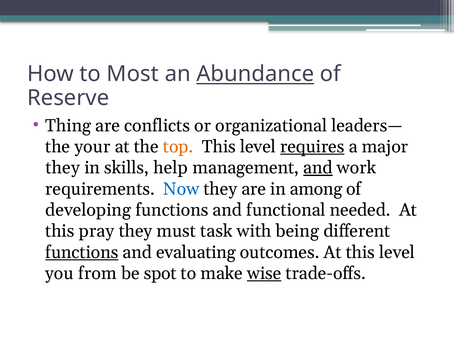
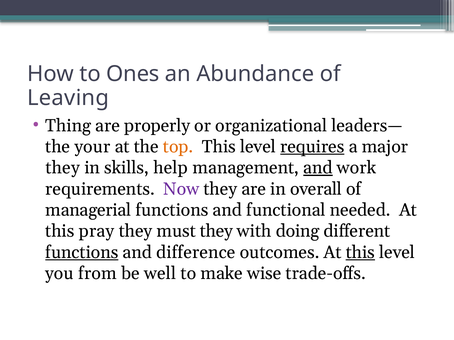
Most: Most -> Ones (133, 74)
Abundance underline: present -> none (255, 74)
Reserve: Reserve -> Leaving (68, 98)
conflicts: conflicts -> properly (157, 126)
Now colour: blue -> purple (181, 189)
among: among -> overall (316, 189)
developing: developing -> managerial (88, 210)
must task: task -> they (216, 231)
being: being -> doing (298, 231)
evaluating: evaluating -> difference (196, 253)
this underline: none -> present (360, 253)
spot: spot -> well (160, 274)
wise underline: present -> none (264, 274)
